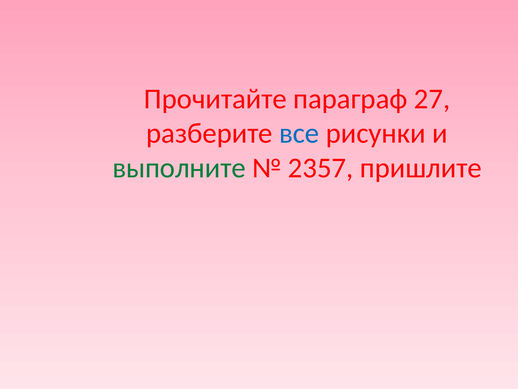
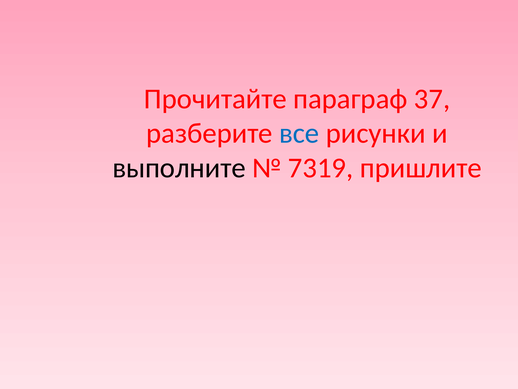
27: 27 -> 37 (432, 99)
выполните colour: green -> black (179, 168)
2357: 2357 -> 7319 (321, 168)
